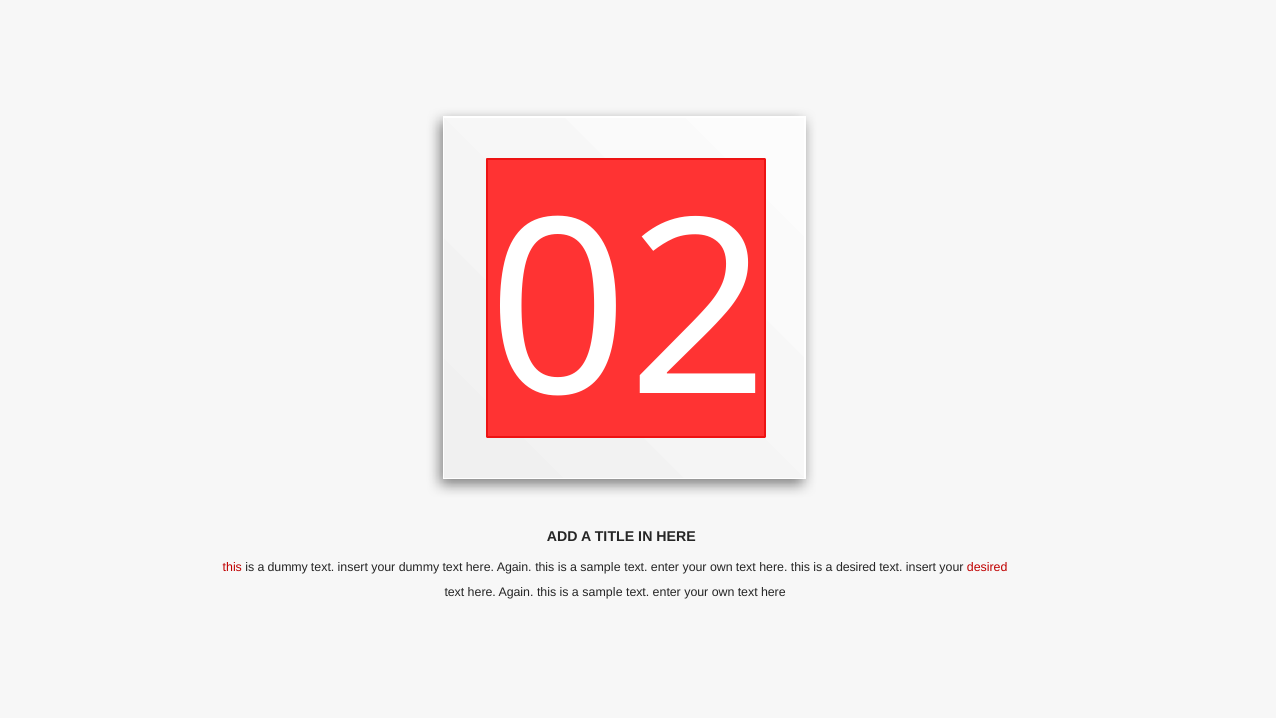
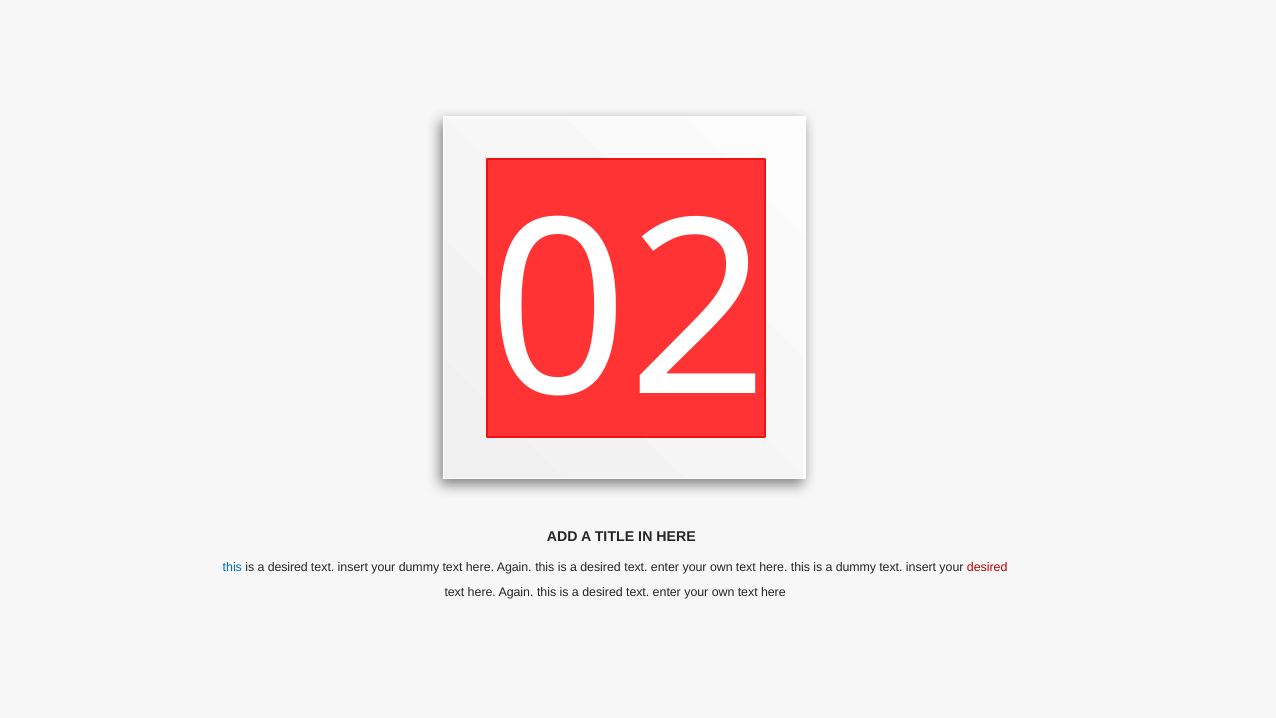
this colour: red -> blue (232, 567)
dummy: dummy -> desired (288, 567)
sample: sample -> desired (601, 567)
a desired: desired -> dummy (856, 567)
sample: sample -> desired (603, 592)
